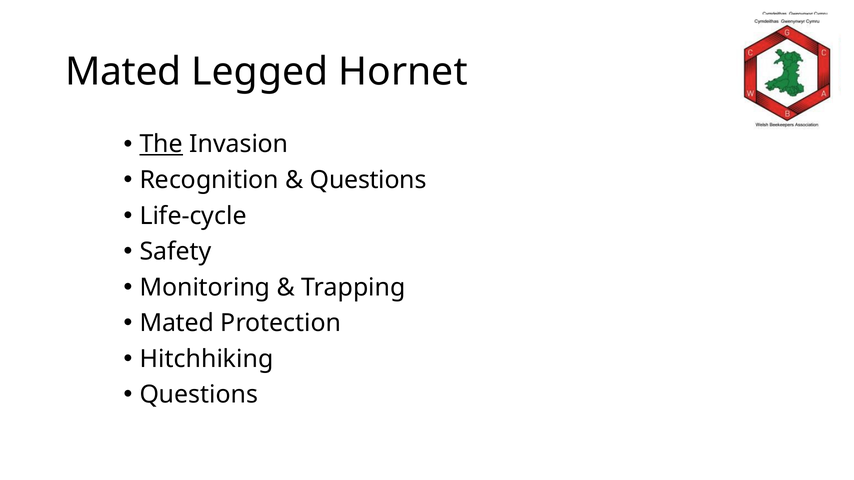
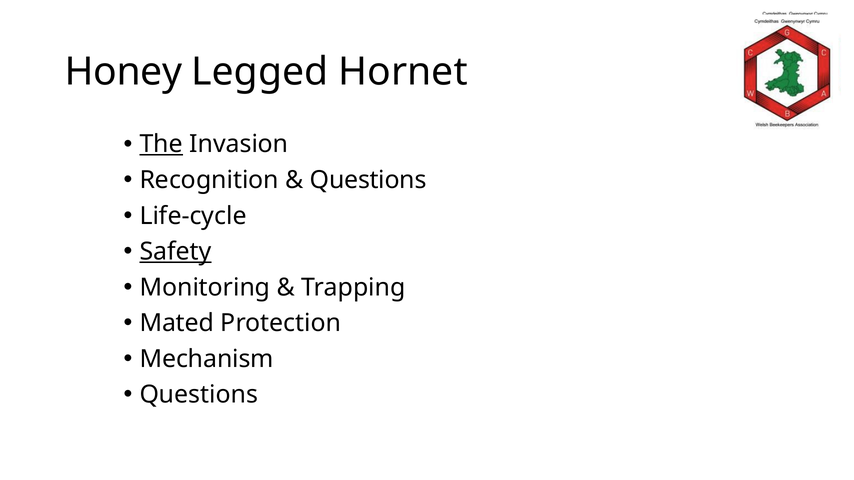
Mated: Mated -> Honey (123, 72)
Safety underline: none -> present (175, 252)
Hitchhiking: Hitchhiking -> Mechanism (207, 359)
